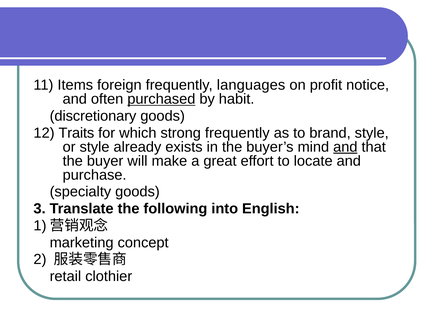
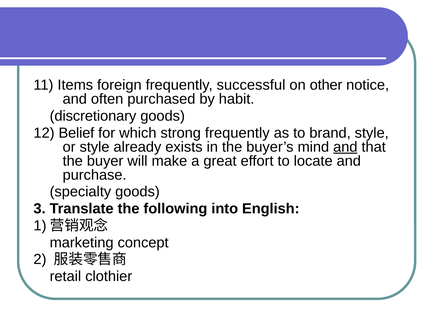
languages: languages -> successful (251, 85)
profit: profit -> other (326, 85)
purchased underline: present -> none (161, 99)
Traits: Traits -> Belief (76, 133)
